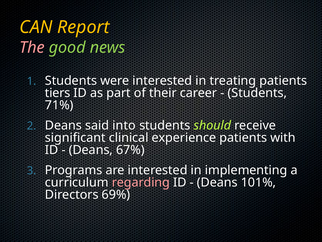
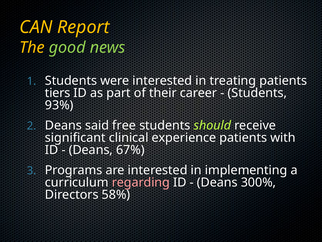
The colour: pink -> yellow (32, 48)
71%: 71% -> 93% (59, 105)
into: into -> free (124, 125)
101%: 101% -> 300% (258, 182)
69%: 69% -> 58% (116, 194)
